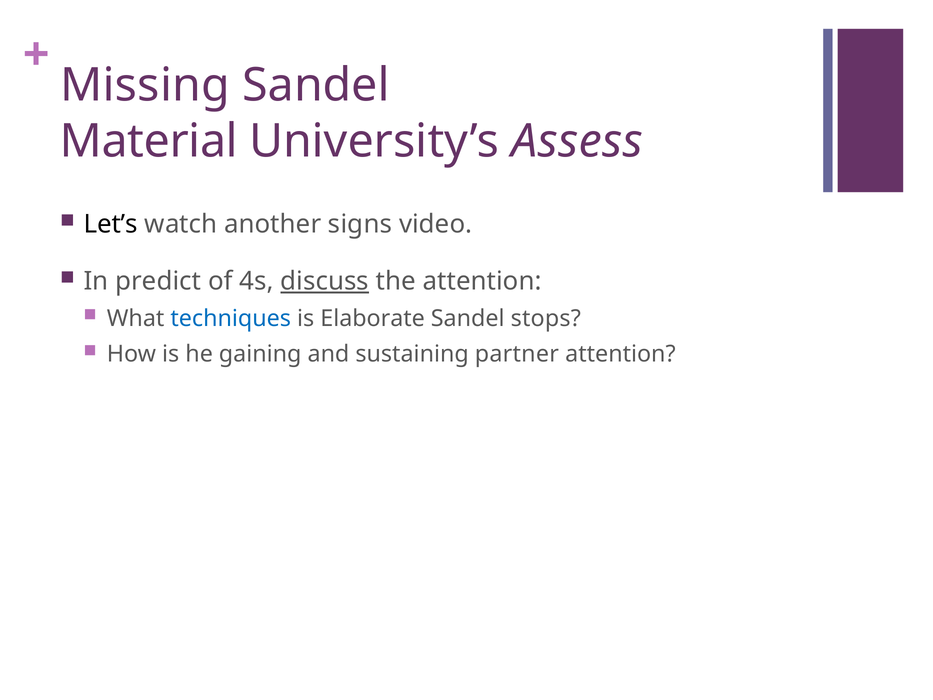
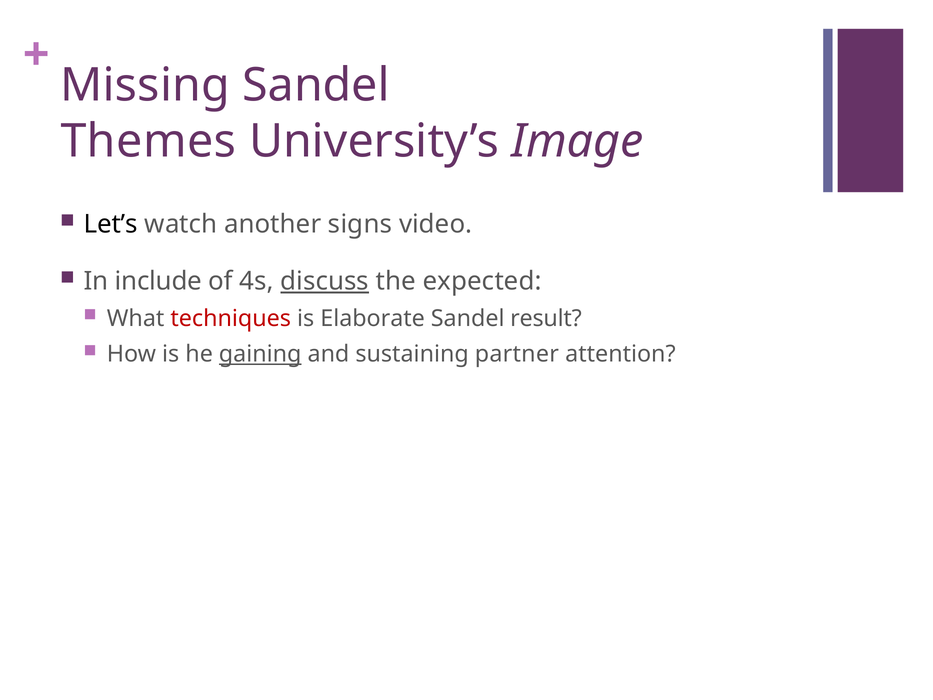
Material: Material -> Themes (148, 141)
Assess: Assess -> Image (577, 141)
predict: predict -> include (158, 281)
the attention: attention -> expected (482, 281)
techniques colour: blue -> red (231, 318)
stops: stops -> result (546, 318)
gaining underline: none -> present (260, 354)
